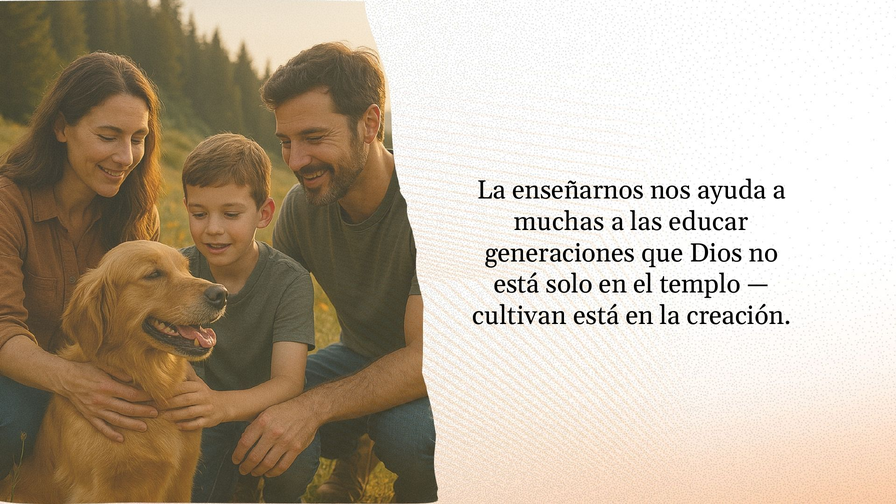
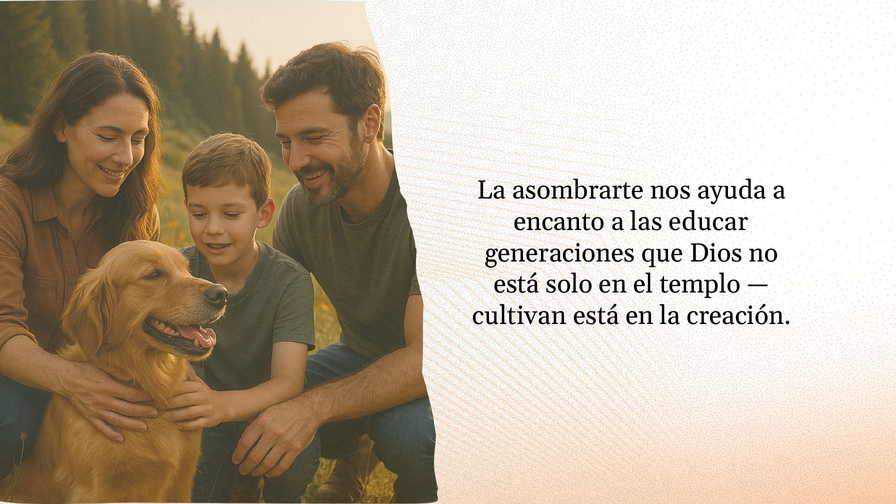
enseñarnos: enseñarnos -> asombrarte (578, 190)
muchas: muchas -> encanto (559, 222)
